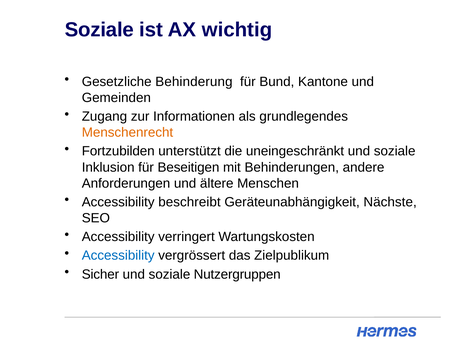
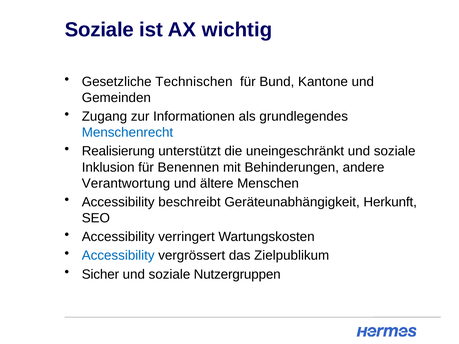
Behinderung: Behinderung -> Technischen (194, 82)
Menschenrecht colour: orange -> blue (127, 133)
Fortzubilden: Fortzubilden -> Realisierung (118, 151)
Beseitigen: Beseitigen -> Benennen (188, 167)
Anforderungen: Anforderungen -> Verantwortung (126, 183)
Nächste: Nächste -> Herkunft (390, 202)
